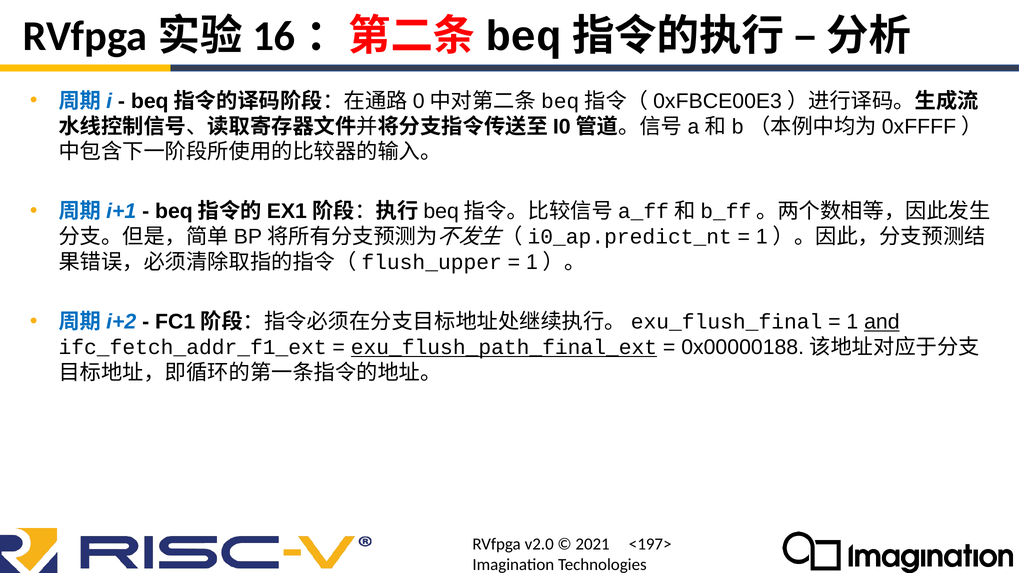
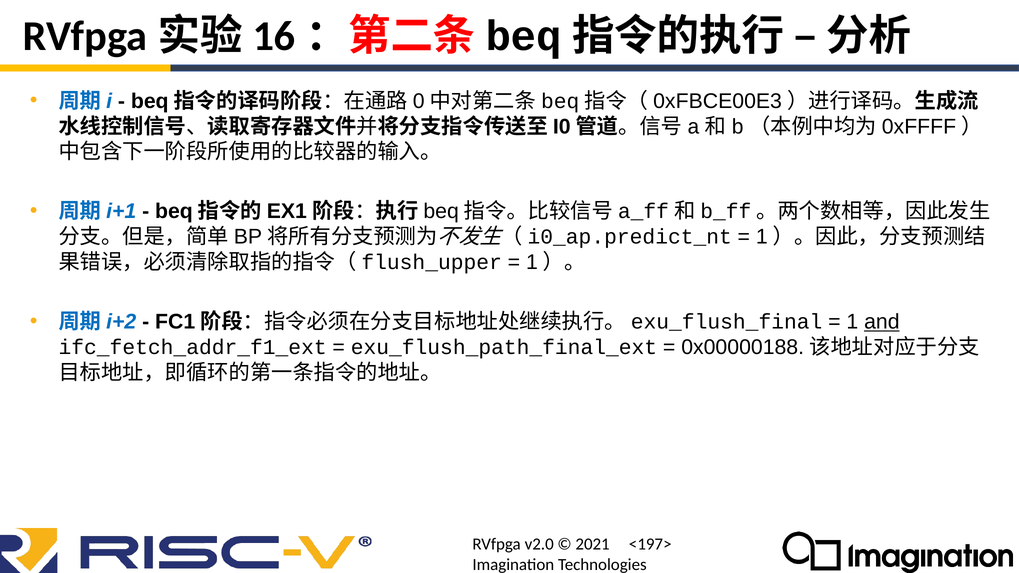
exu_flush_path_final_ext underline: present -> none (504, 347)
